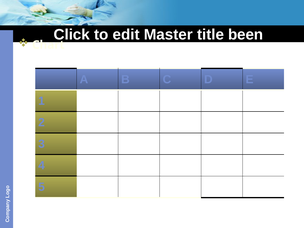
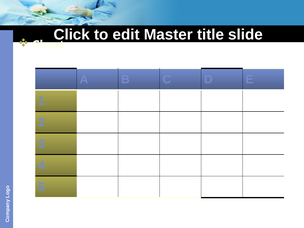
been: been -> slide (246, 35)
